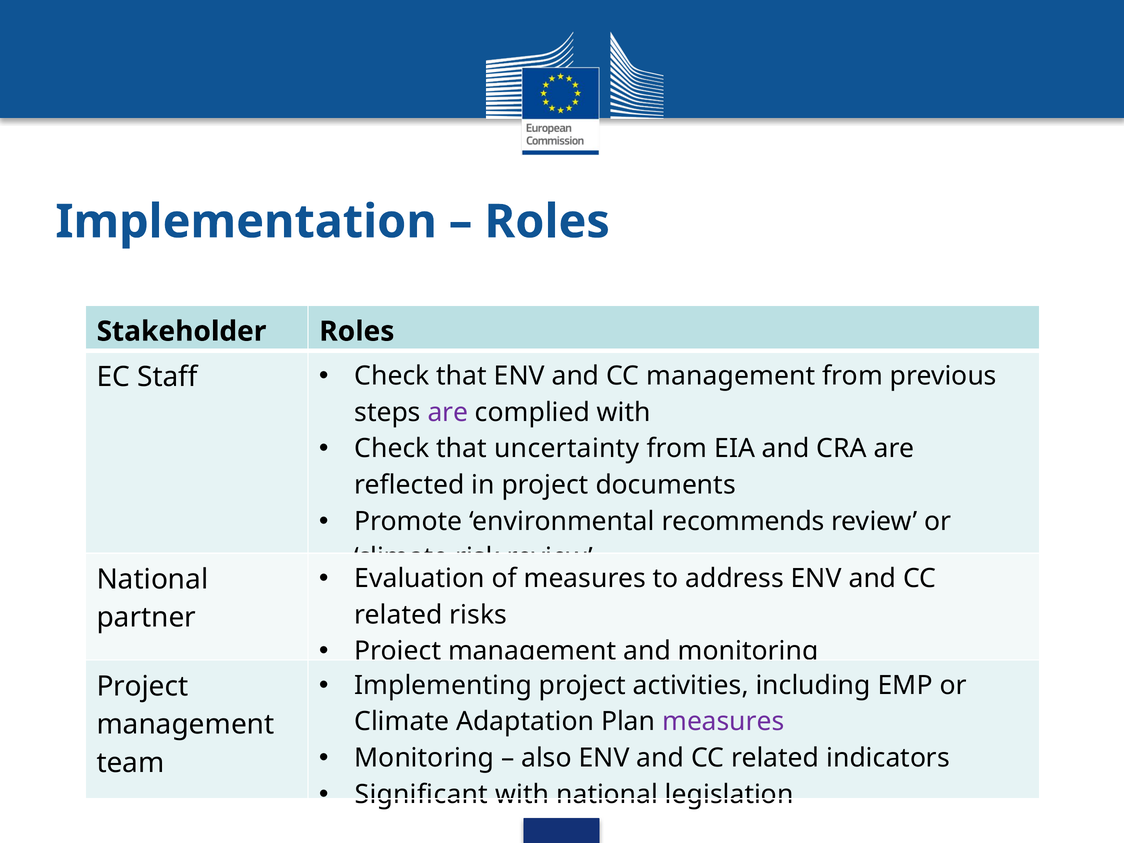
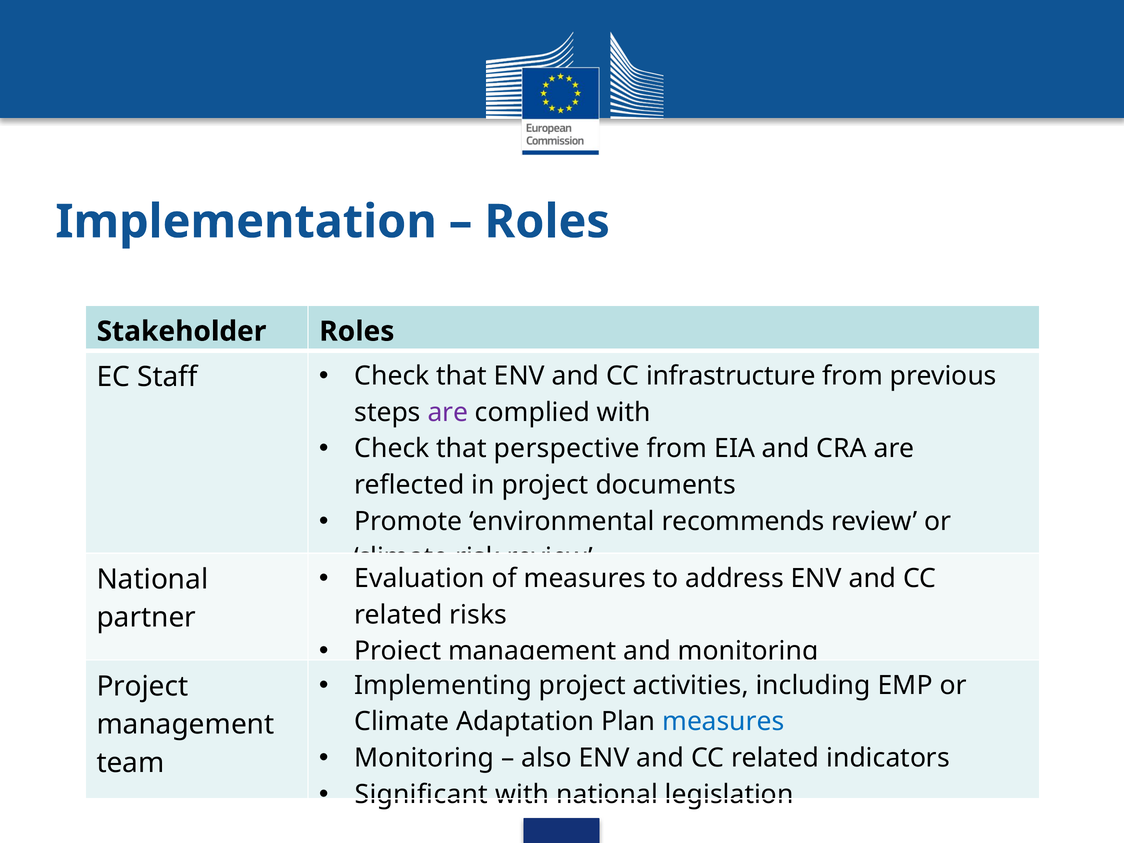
CC management: management -> infrastructure (731, 376)
uncertainty: uncertainty -> perspective (567, 449)
measures colour: purple -> blue (723, 722)
